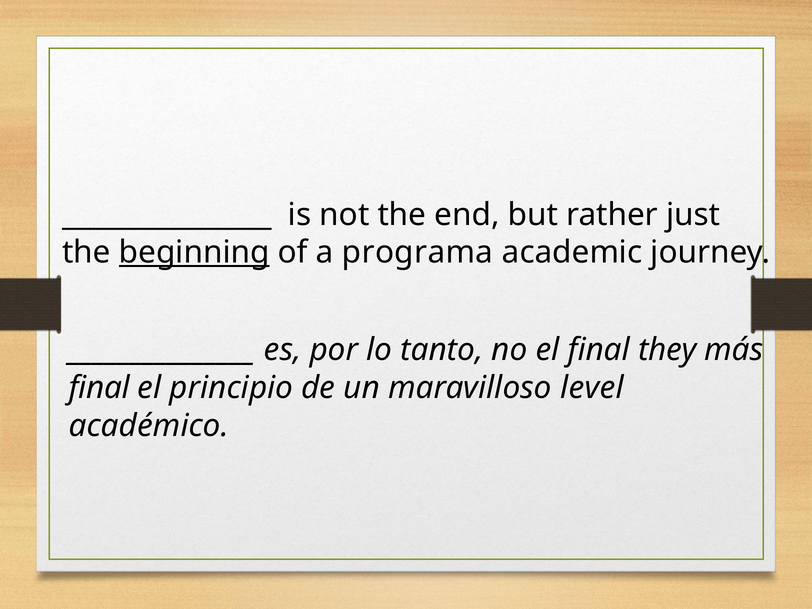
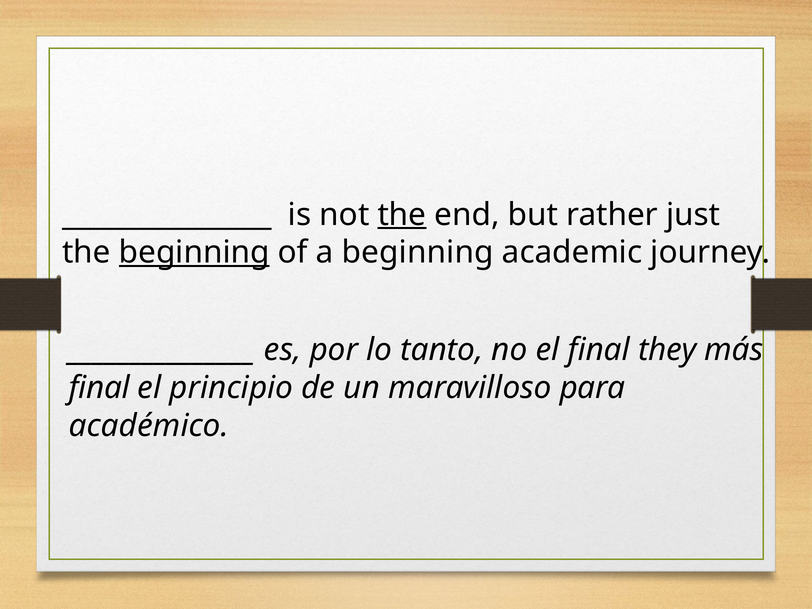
the underline: none -> present (402, 215)
a programa: programa -> beginning (418, 253)
level: level -> para (592, 388)
